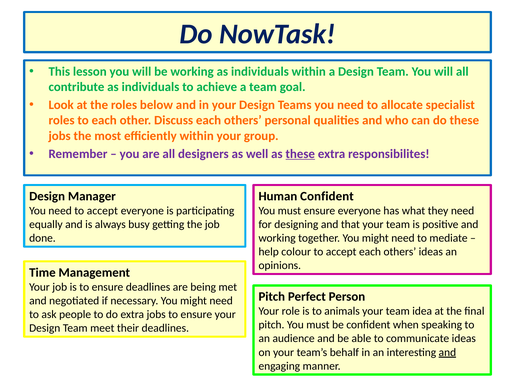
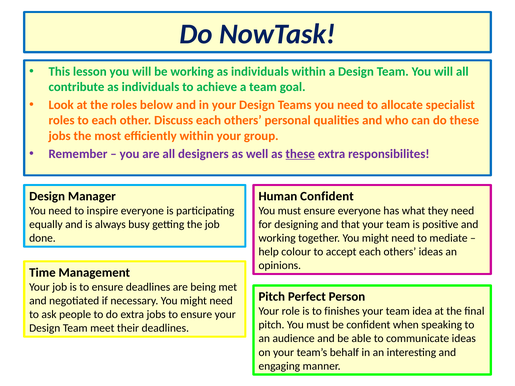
need to accept: accept -> inspire (102, 211)
animals: animals -> finishes (342, 311)
and underline: present -> none (447, 352)
